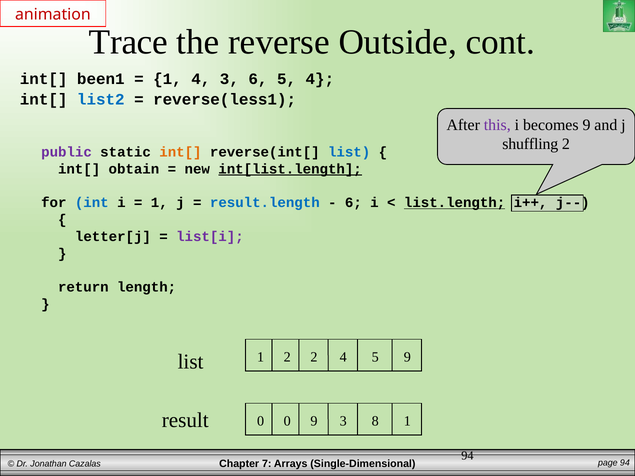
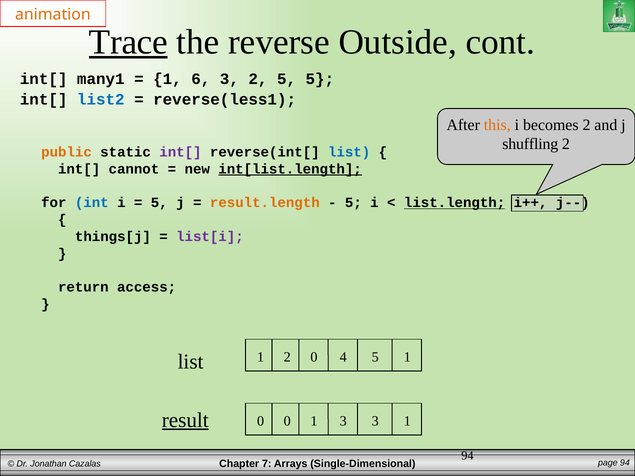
animation colour: red -> orange (53, 14)
Trace underline: none -> present (128, 42)
been1: been1 -> many1 (101, 79)
1 4: 4 -> 6 (201, 79)
3 6: 6 -> 2 (258, 79)
5 4: 4 -> 5 (320, 79)
this colour: purple -> orange (497, 125)
becomes 9: 9 -> 2 (586, 125)
public colour: purple -> orange (67, 152)
int[ colour: orange -> purple (180, 152)
obtain: obtain -> cannot (134, 169)
1: 1 -> 5 (159, 203)
result.length colour: blue -> orange (265, 203)
6: 6 -> 5 (353, 203)
letter[j: letter[j -> things[j (113, 237)
length: length -> access (147, 287)
2 2: 2 -> 0 (314, 357)
5 9: 9 -> 1 (407, 357)
result underline: none -> present (185, 420)
0 9: 9 -> 1 (314, 421)
3 8: 8 -> 3 (375, 421)
